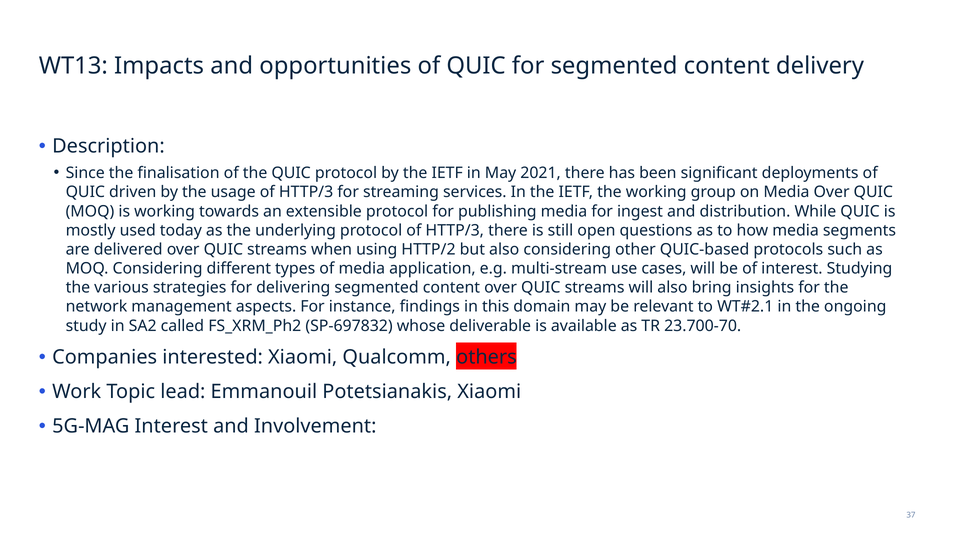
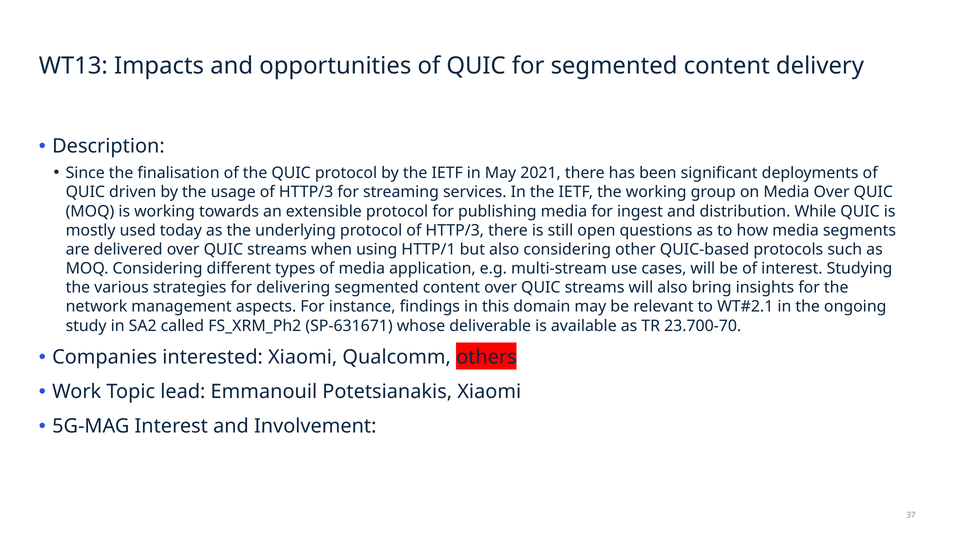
HTTP/2: HTTP/2 -> HTTP/1 (428, 250)
SP-697832: SP-697832 -> SP-631671 (349, 326)
